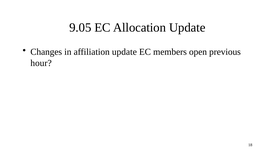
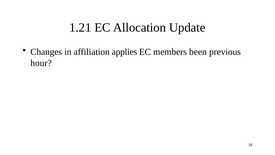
9.05: 9.05 -> 1.21 (80, 28)
affiliation update: update -> applies (124, 52)
open: open -> been (198, 52)
